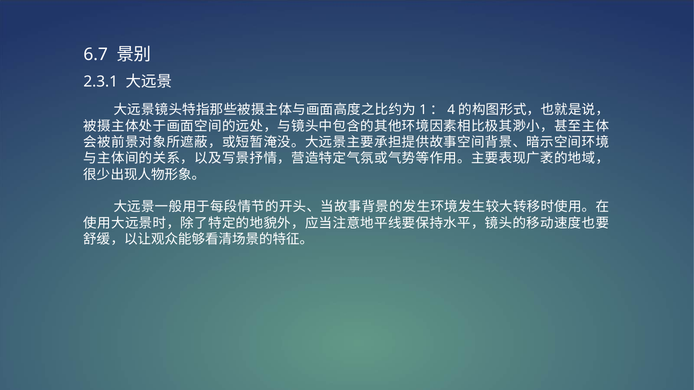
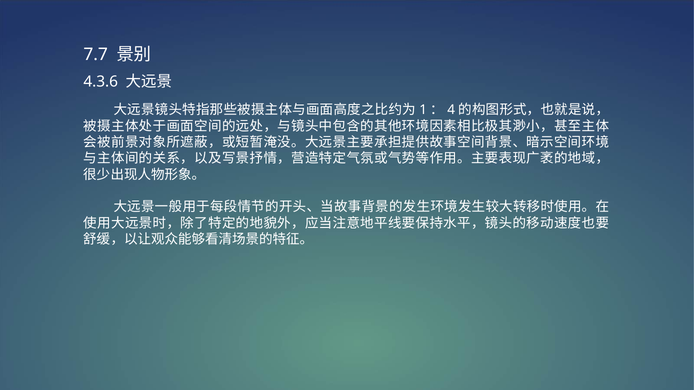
6.7: 6.7 -> 7.7 (96, 55)
2.3.1: 2.3.1 -> 4.3.6 (101, 82)
